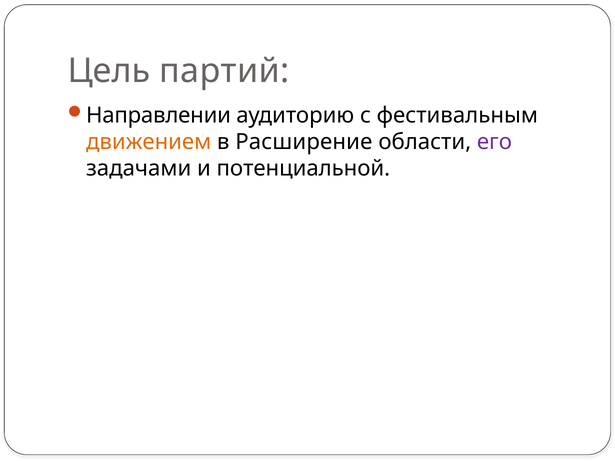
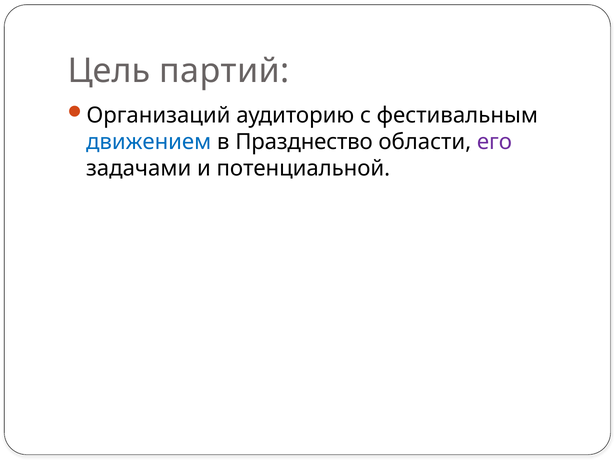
Направлении: Направлении -> Организаций (158, 115)
движением colour: orange -> blue (149, 142)
Расширение: Расширение -> Празднество (304, 142)
